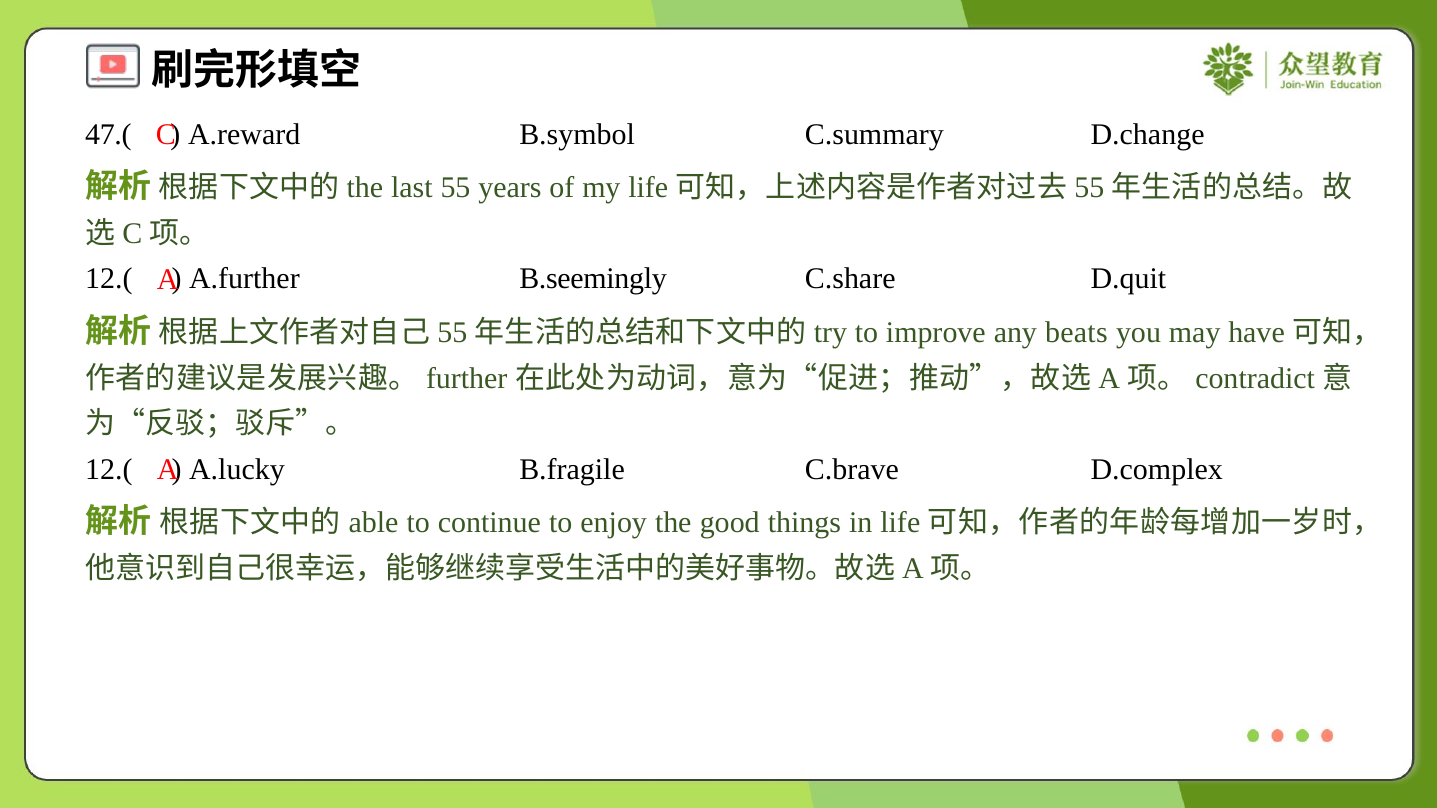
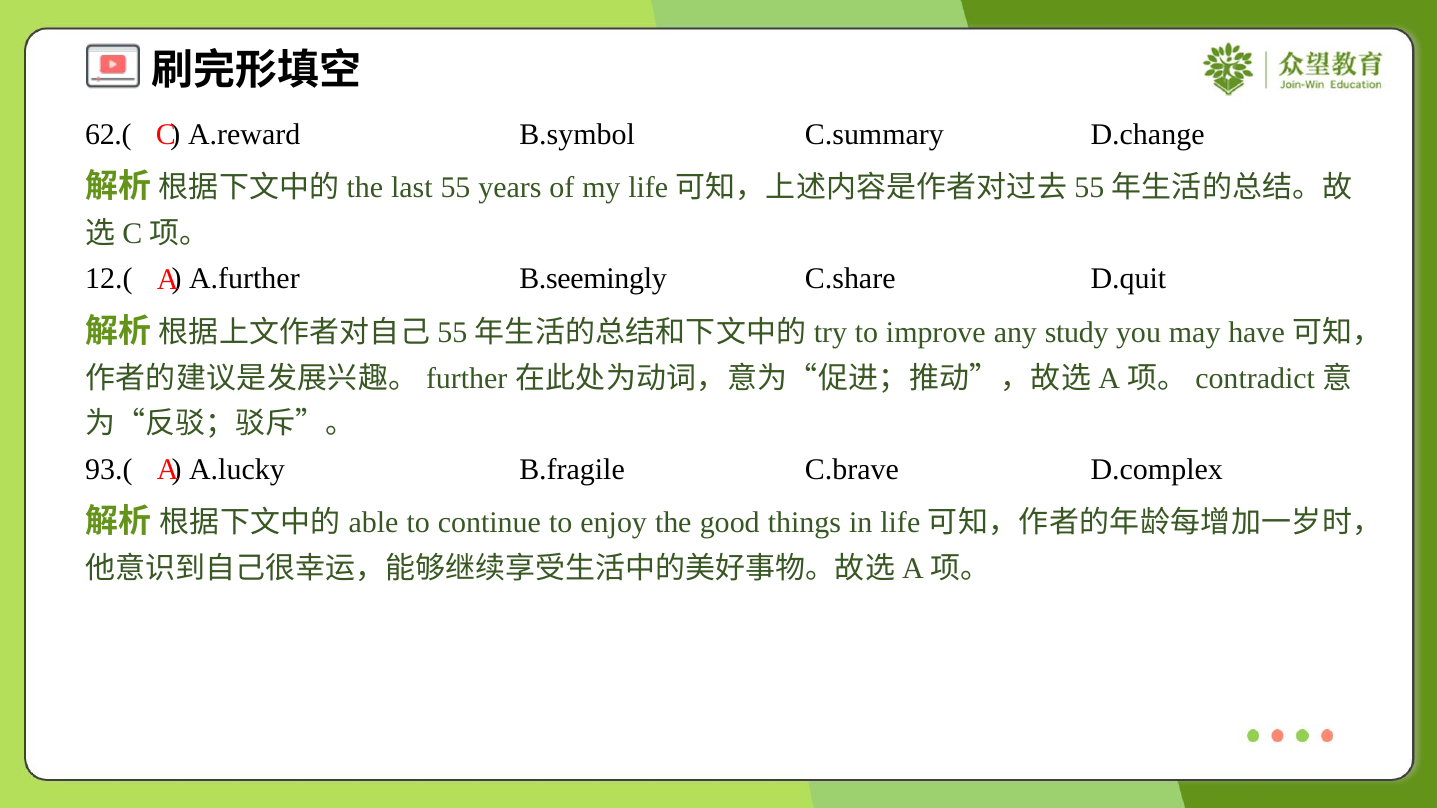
47.(: 47.( -> 62.( (108, 135)
beats: beats -> study (1077, 333)
12.(: 12.( -> 93.( (109, 469)
